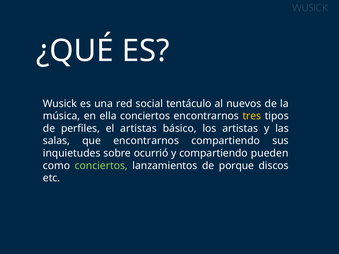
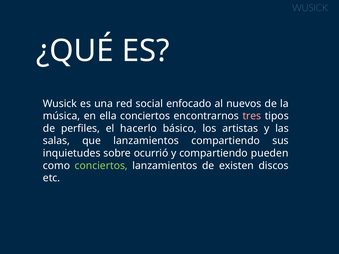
tentáculo: tentáculo -> enfocado (189, 104)
tres colour: yellow -> pink (252, 116)
el artistas: artistas -> hacerlo (139, 129)
que encontrarnos: encontrarnos -> lanzamientos (146, 141)
porque: porque -> existen (236, 166)
